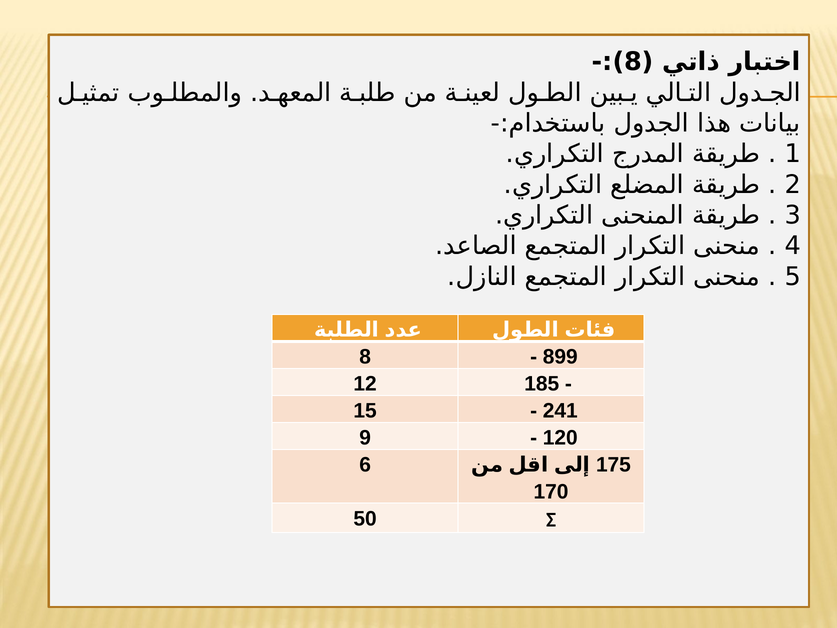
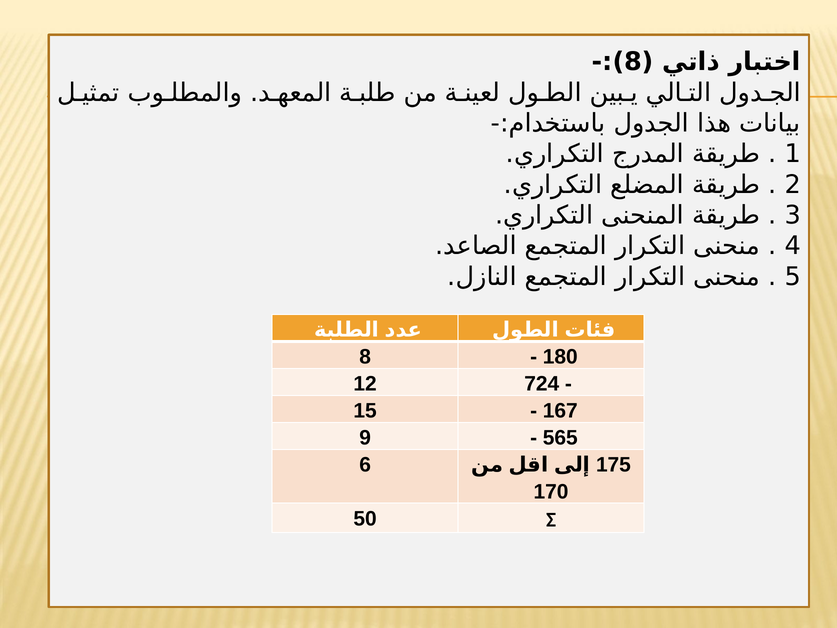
899: 899 -> 180 (560, 357)
185: 185 -> 724 (542, 384)
241: 241 -> 167 (560, 411)
120: 120 -> 565 (560, 438)
